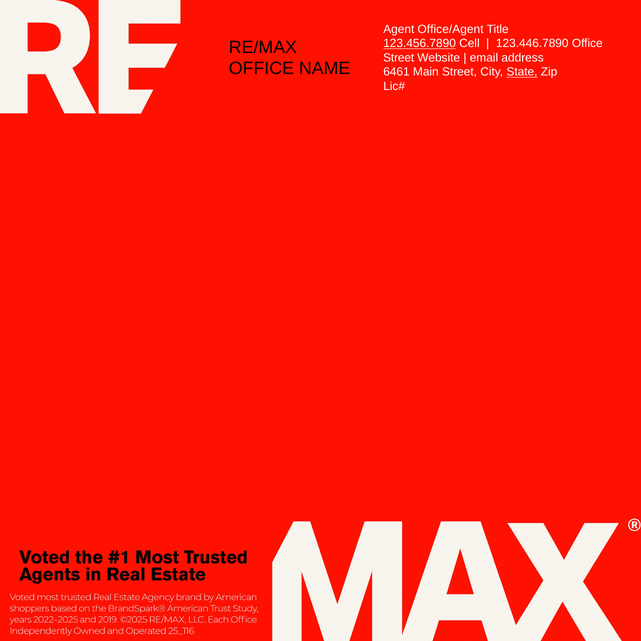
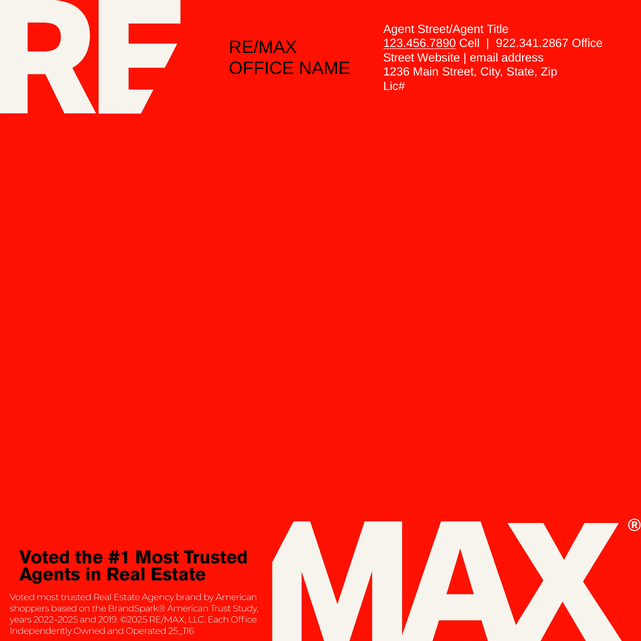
Office/Agent: Office/Agent -> Street/Agent (451, 29)
123.446.7890: 123.446.7890 -> 922.341.2867 (532, 44)
6461: 6461 -> 1236 (396, 72)
State underline: present -> none (522, 72)
